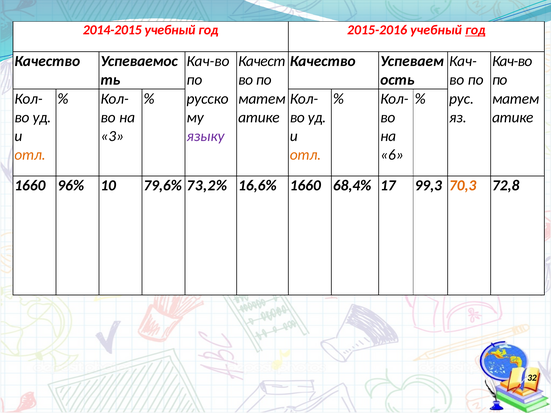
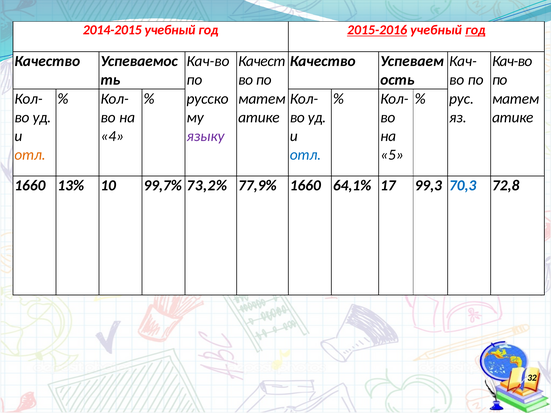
2015-2016 underline: none -> present (377, 30)
3: 3 -> 4 (112, 136)
отл colour: orange -> blue (305, 155)
6: 6 -> 5 (392, 155)
96%: 96% -> 13% (71, 186)
79,6%: 79,6% -> 99,7% (163, 186)
16,6%: 16,6% -> 77,9% (257, 186)
68,4%: 68,4% -> 64,1% (352, 186)
70,3 colour: orange -> blue (463, 186)
